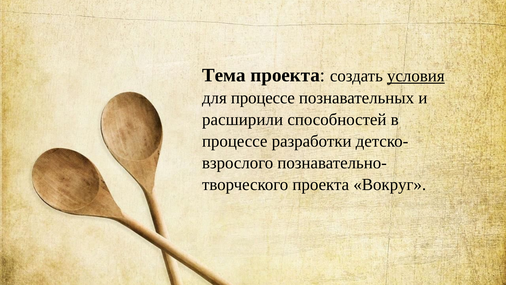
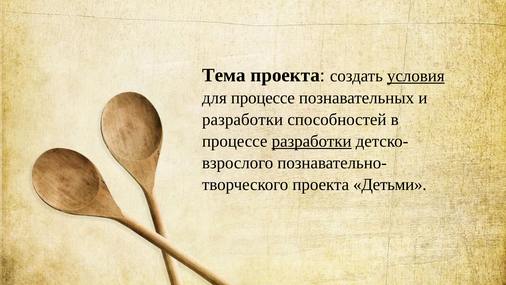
расширили: расширили -> разработки (243, 119)
разработки underline: none -> present (312, 141)
Вокруг: Вокруг -> Детьми (390, 184)
